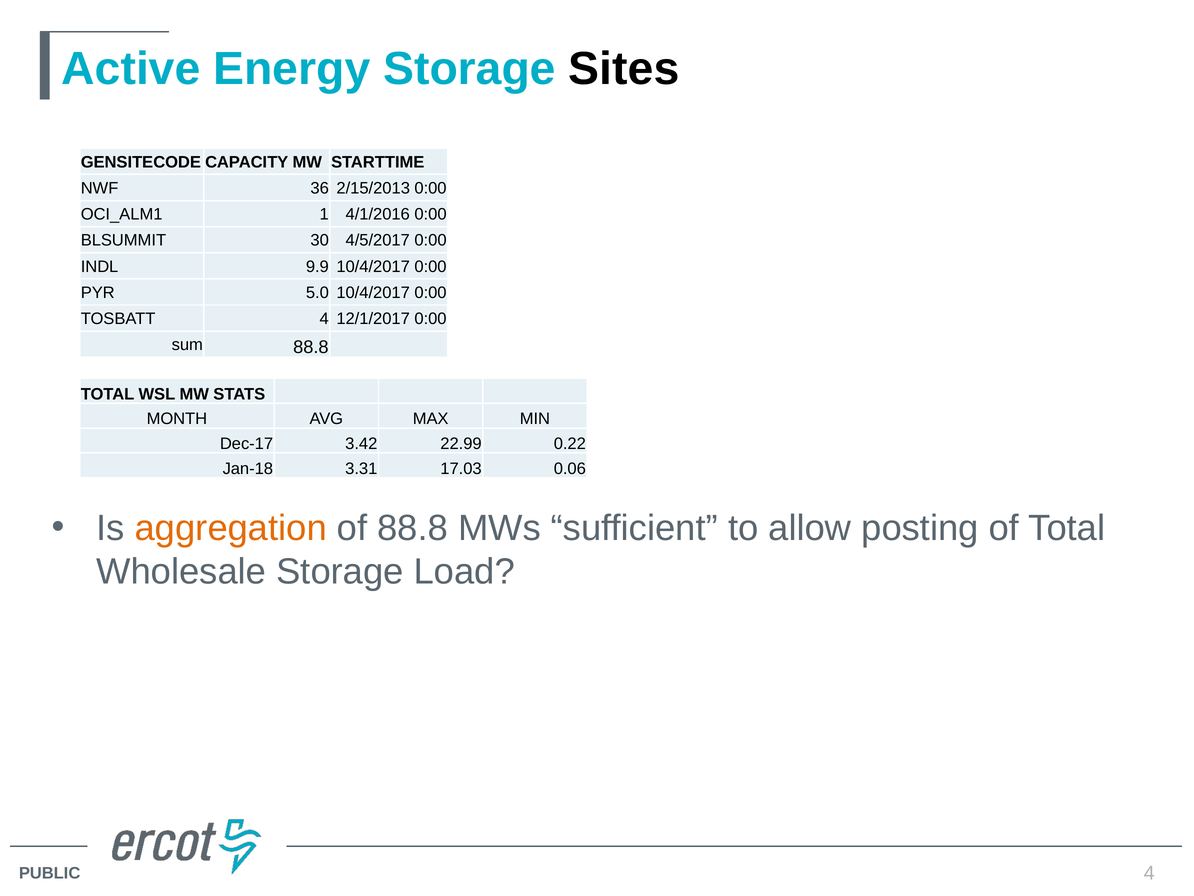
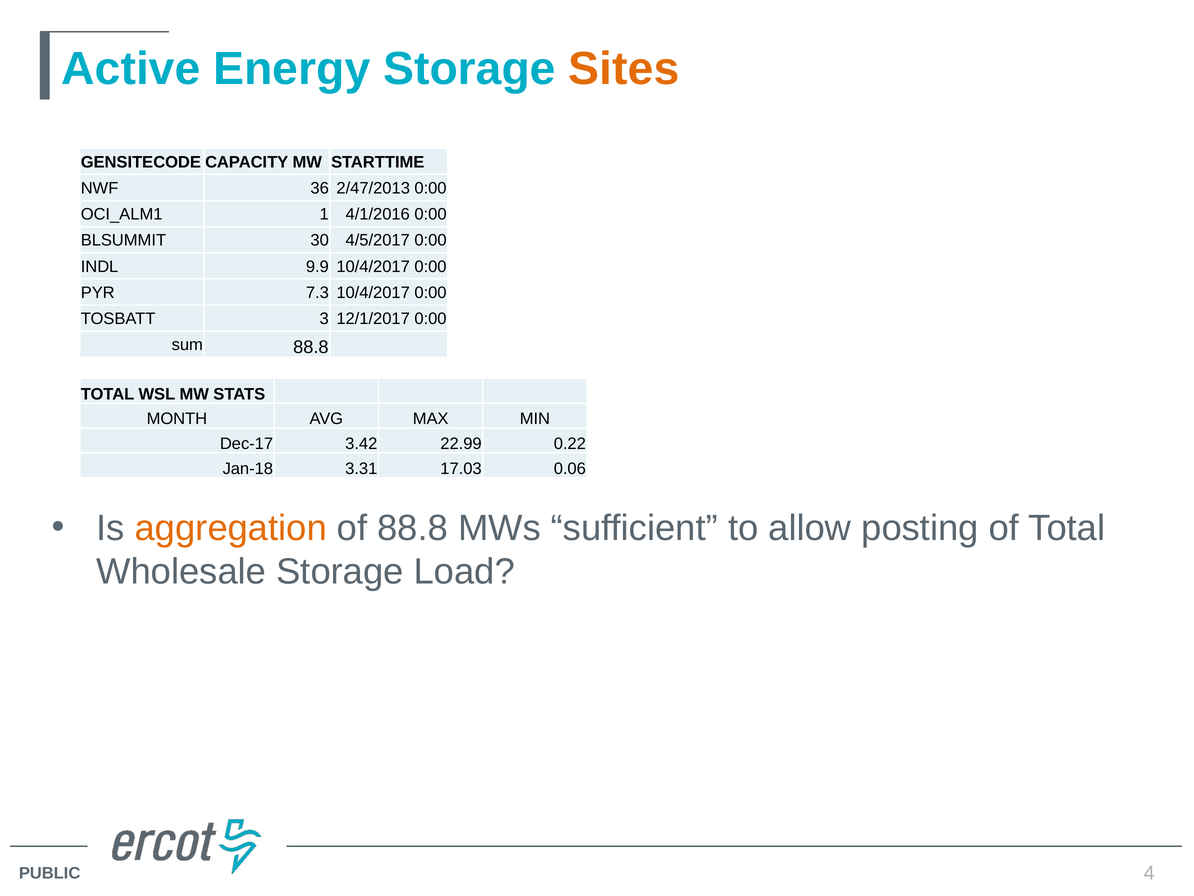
Sites colour: black -> orange (624, 69)
2/15/2013: 2/15/2013 -> 2/47/2013 (373, 188)
5.0: 5.0 -> 7.3 (317, 293)
TOSBATT 4: 4 -> 3 (324, 319)
